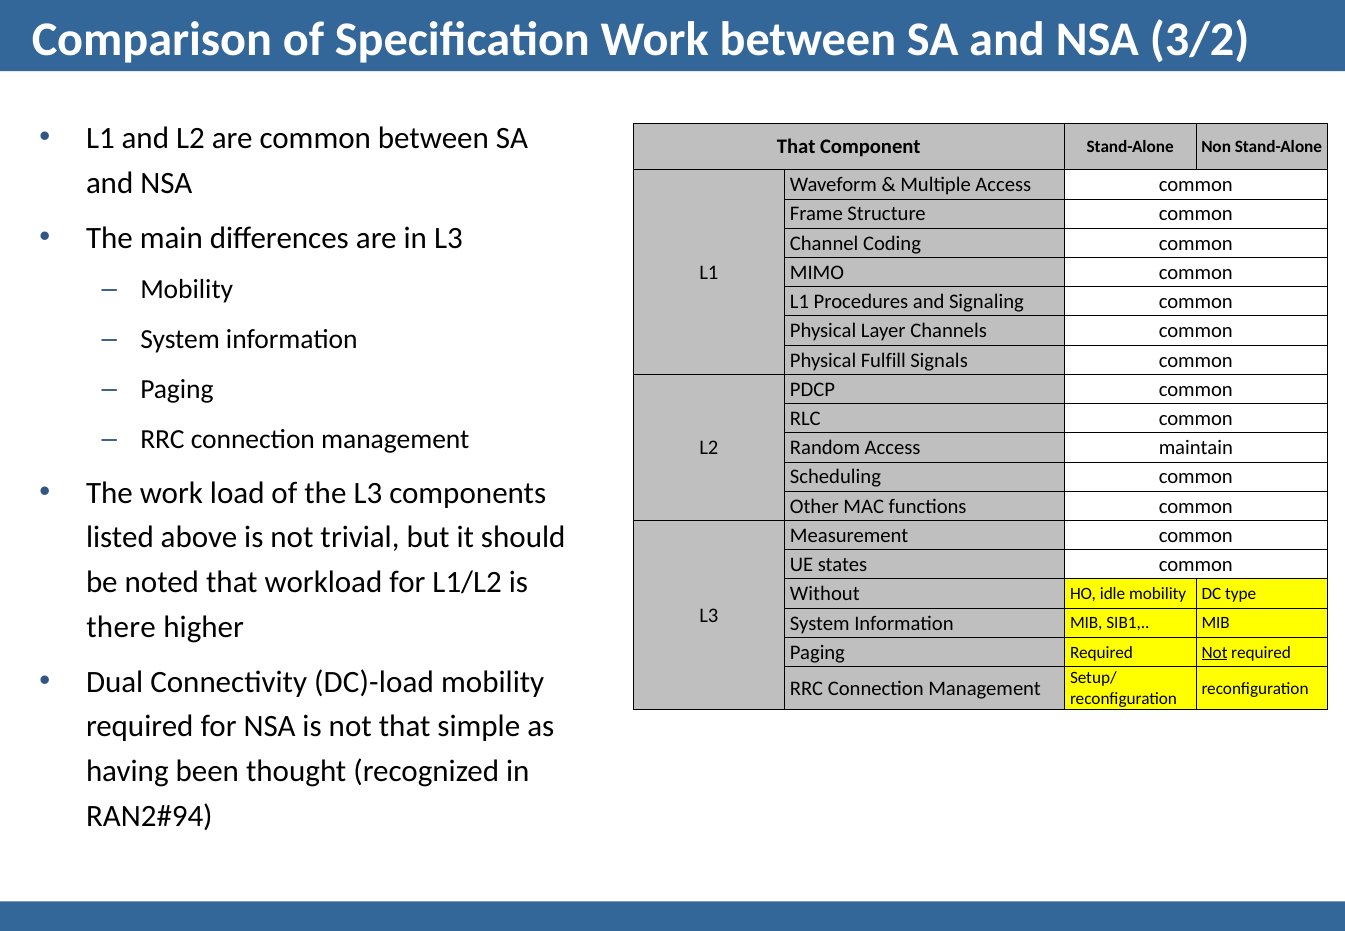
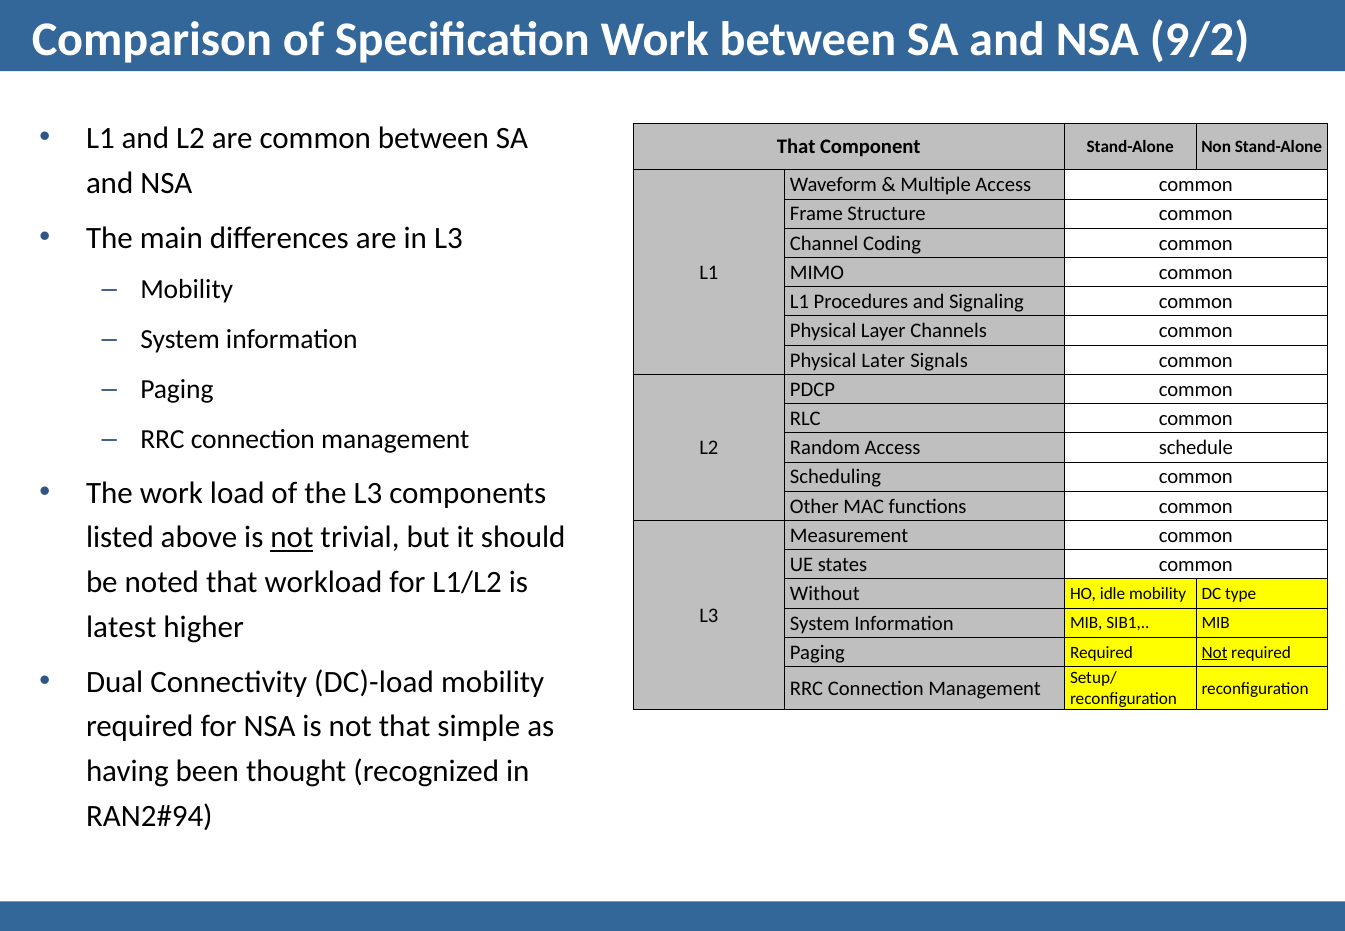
3/2: 3/2 -> 9/2 (1200, 40)
Fulfill: Fulfill -> Later (883, 360)
maintain: maintain -> schedule (1196, 448)
not underline: none -> present (292, 538)
there: there -> latest (121, 627)
